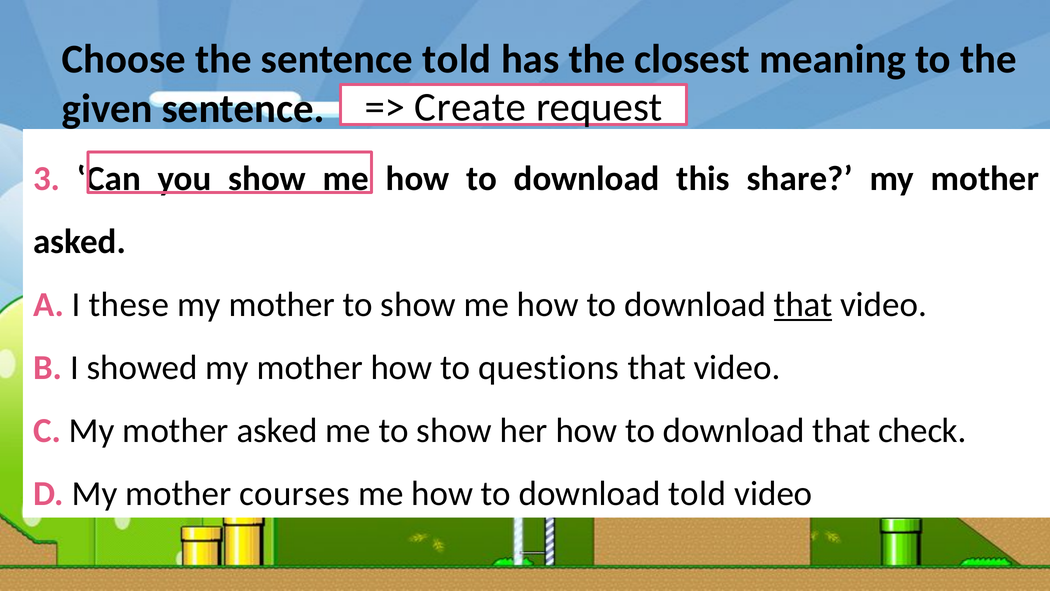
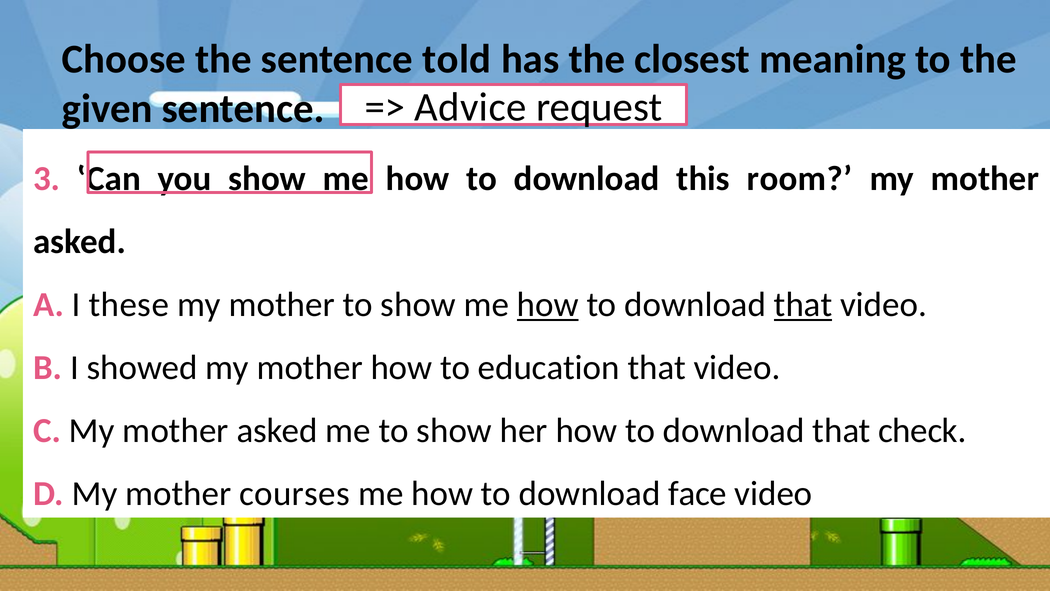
Create: Create -> Advice (470, 107)
share: share -> room (800, 179)
how underline: none -> present (548, 305)
questions: questions -> education (549, 368)
download told: told -> face (698, 494)
